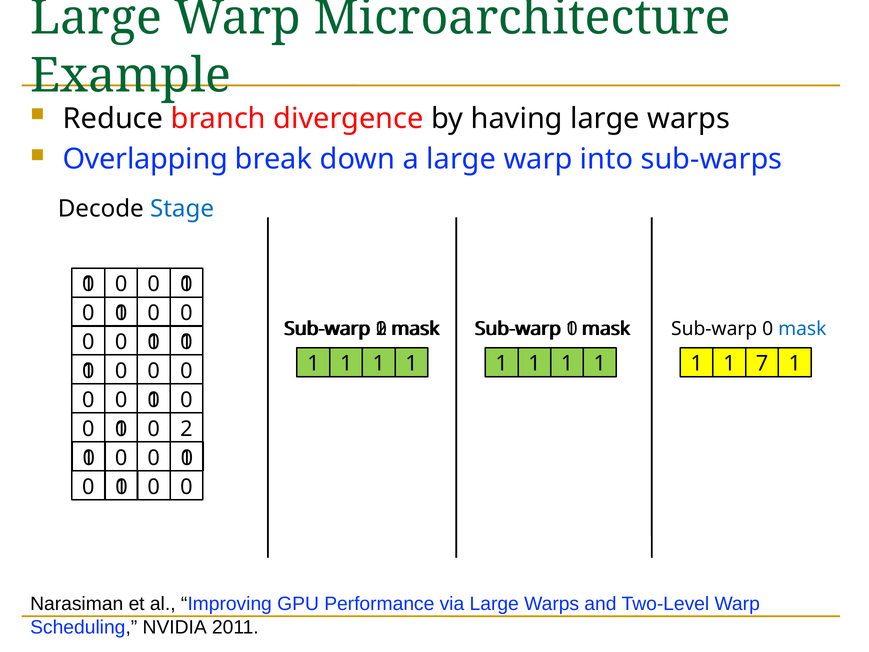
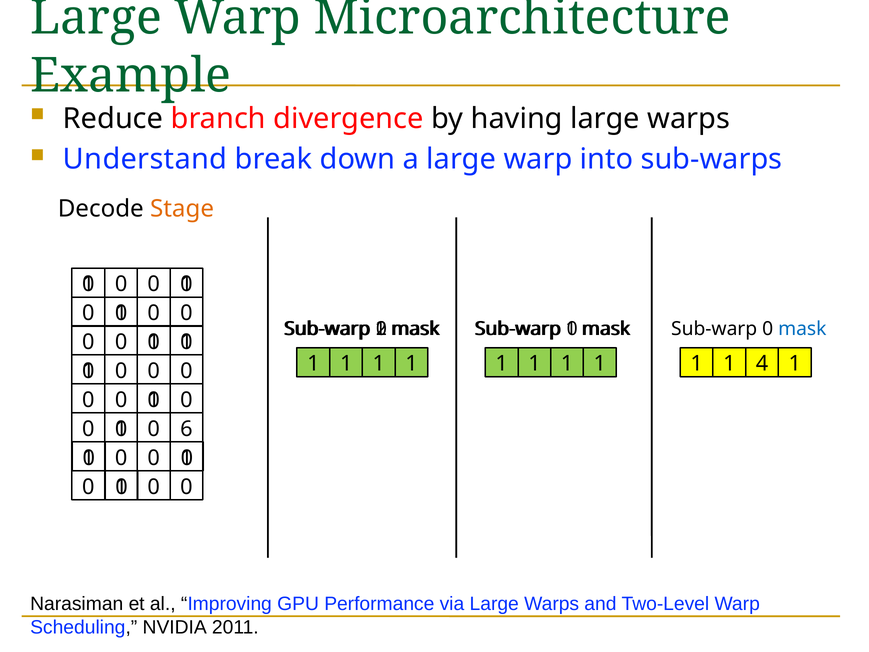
Overlapping: Overlapping -> Understand (145, 159)
Stage colour: blue -> orange (182, 209)
7: 7 -> 4 (762, 364)
0 2: 2 -> 6 (186, 429)
